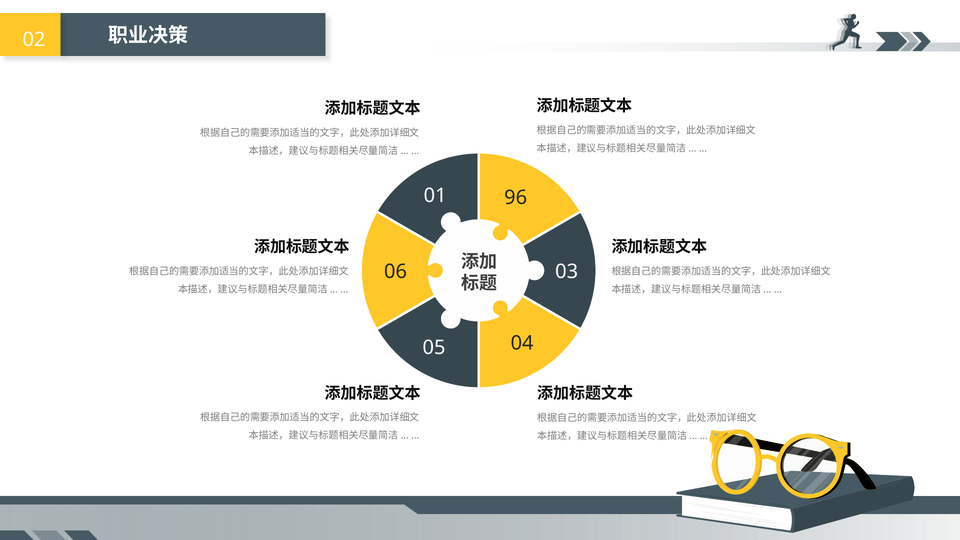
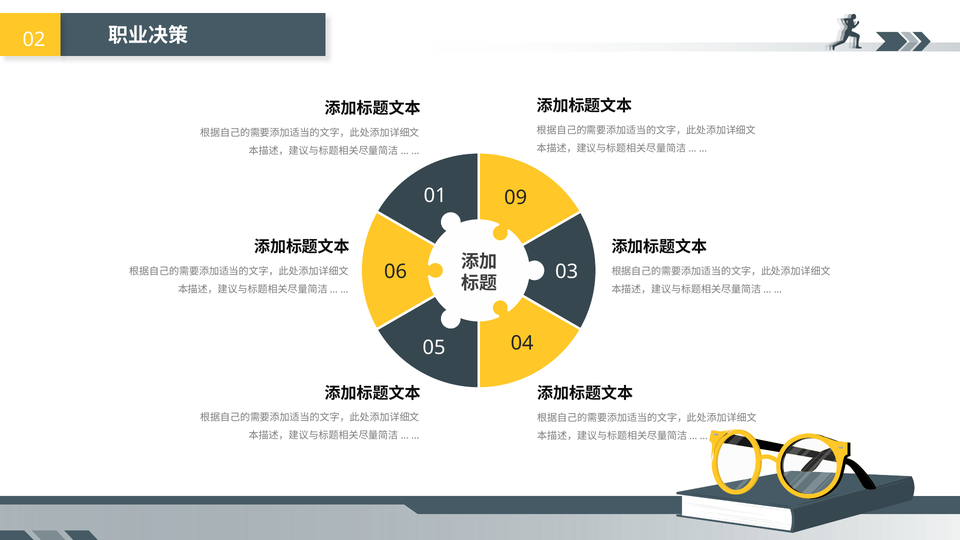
96: 96 -> 09 (516, 197)
